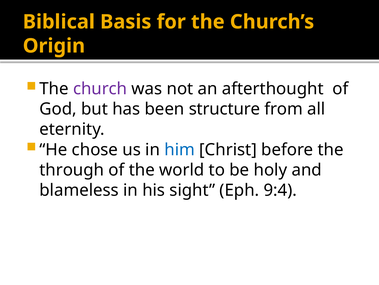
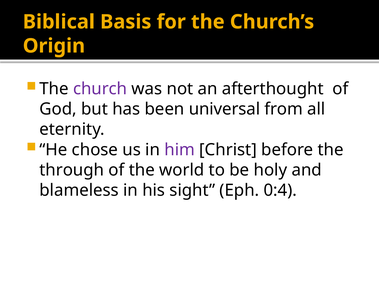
structure: structure -> universal (224, 109)
him colour: blue -> purple (180, 149)
9:4: 9:4 -> 0:4 (280, 190)
